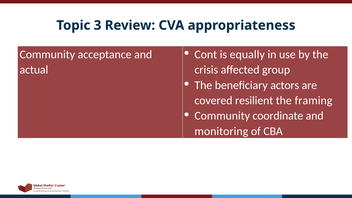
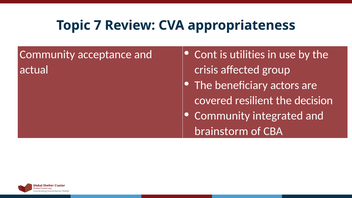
3: 3 -> 7 (98, 25)
equally: equally -> utilities (247, 54)
framing: framing -> decision (314, 101)
coordinate: coordinate -> integrated (278, 116)
monitoring: monitoring -> brainstorm (221, 131)
